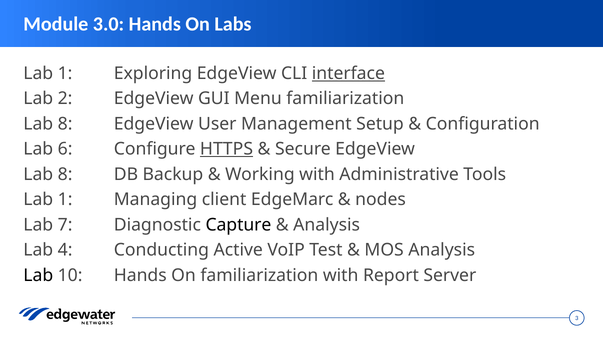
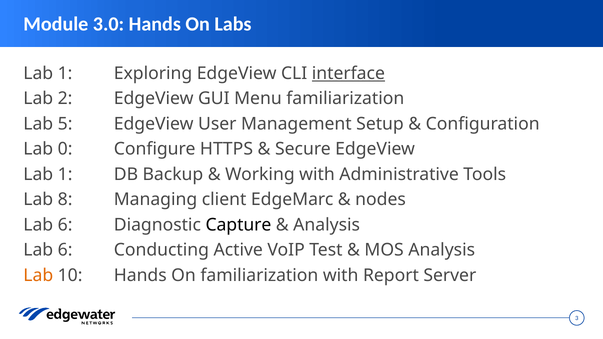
8: 8 -> 5 (65, 124)
6: 6 -> 0 (65, 149)
HTTPS underline: present -> none (227, 149)
8: 8 -> 1 (65, 174)
1: 1 -> 8 (65, 200)
7: 7 -> 6 (65, 225)
4: 4 -> 6 (65, 250)
Lab colour: black -> orange (38, 276)
